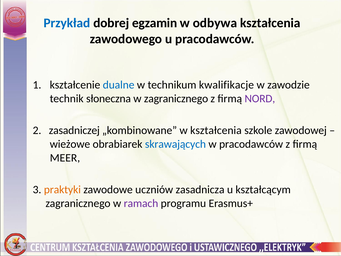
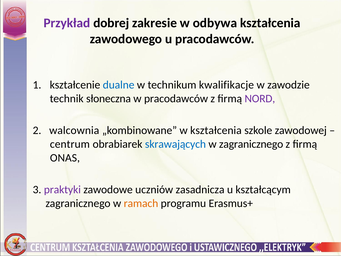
Przykład colour: blue -> purple (67, 23)
egzamin: egzamin -> zakresie (155, 23)
w zagranicznego: zagranicznego -> pracodawców (176, 99)
zasadniczej: zasadniczej -> walcownia (74, 130)
wieżowe: wieżowe -> centrum (70, 144)
w pracodawców: pracodawców -> zagranicznego (251, 144)
MEER: MEER -> ONAS (65, 158)
praktyki colour: orange -> purple (62, 189)
ramach colour: purple -> orange (141, 203)
